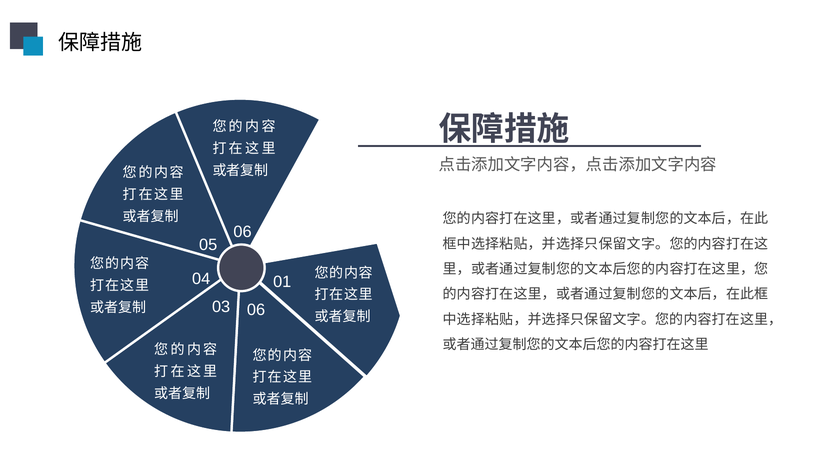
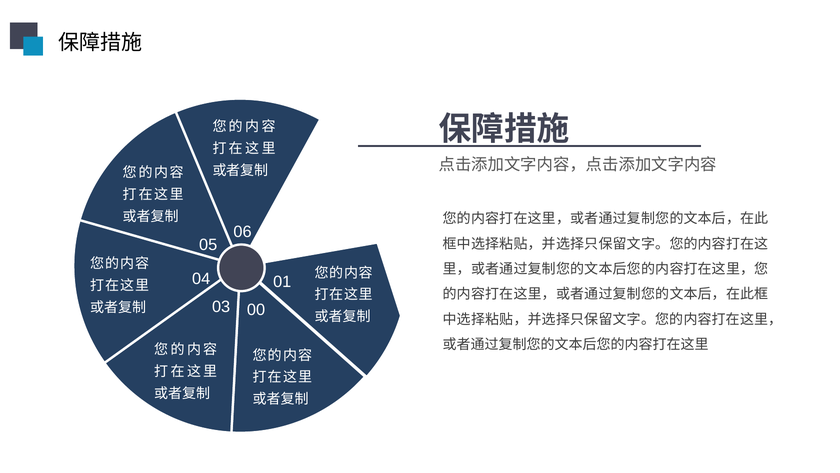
03 06: 06 -> 00 (256, 309)
